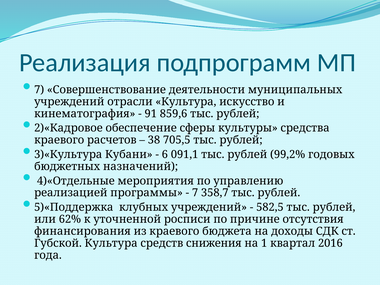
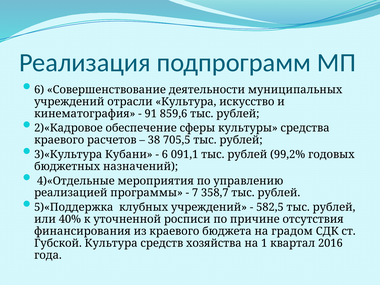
7: 7 -> 6 (39, 90)
62%: 62% -> 40% (70, 219)
доходы: доходы -> градом (292, 231)
снижения: снижения -> хозяйства (214, 243)
